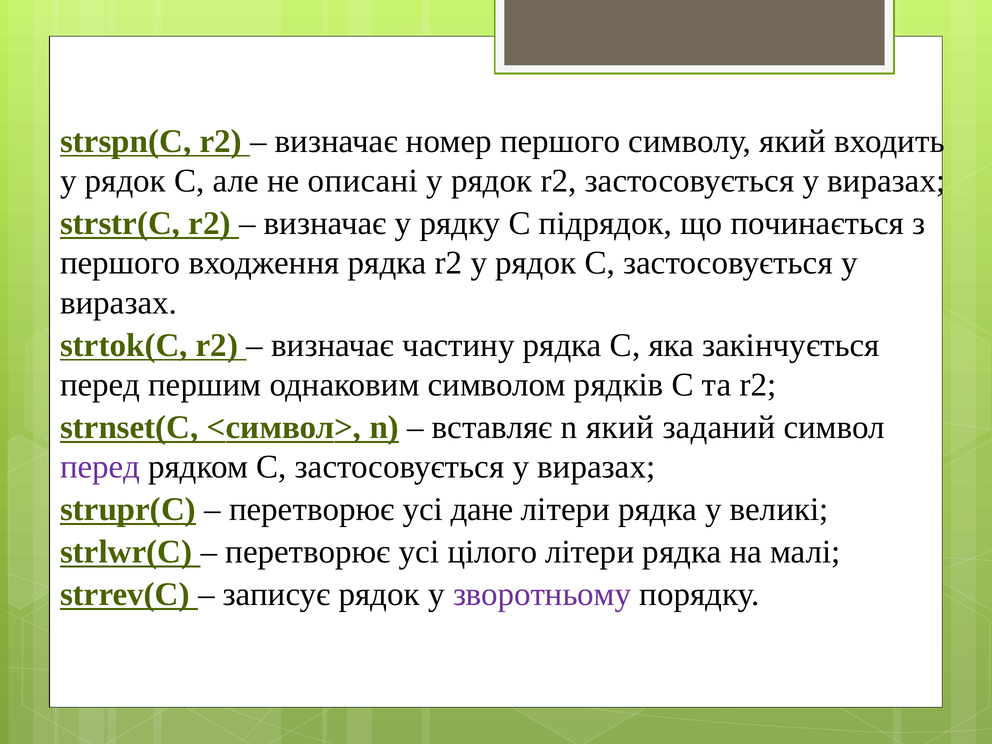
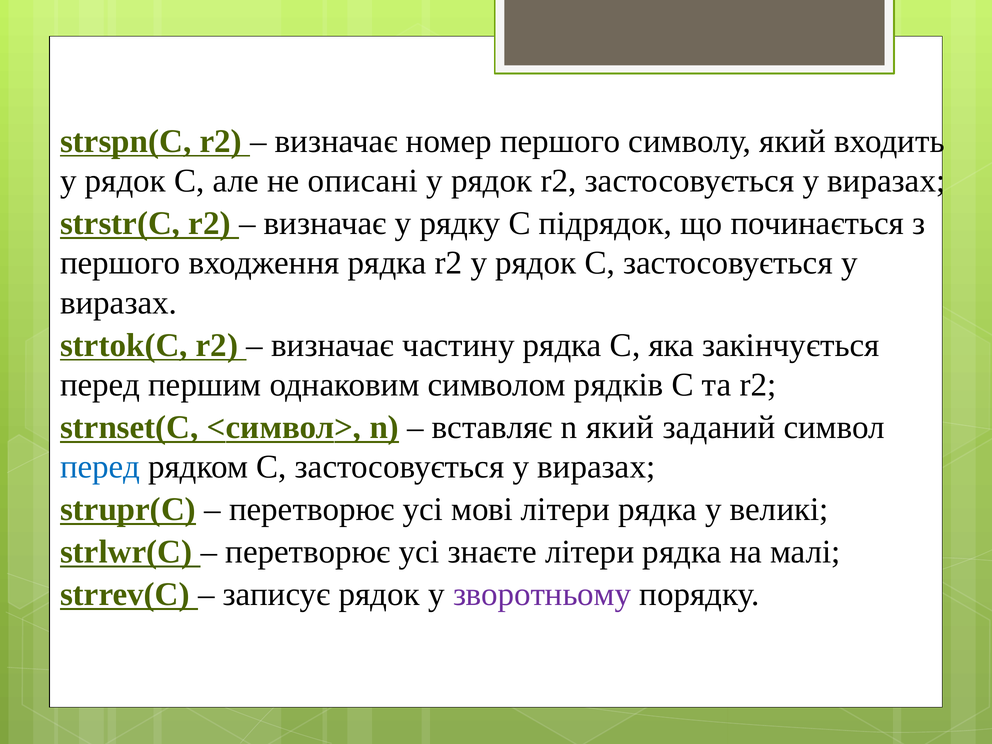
перед colour: purple -> blue (100, 467)
дане: дане -> мові (482, 509)
цілого: цілого -> знаєте (492, 552)
